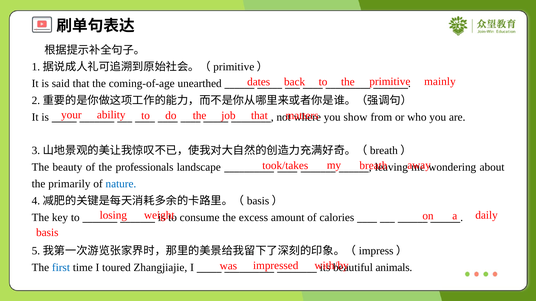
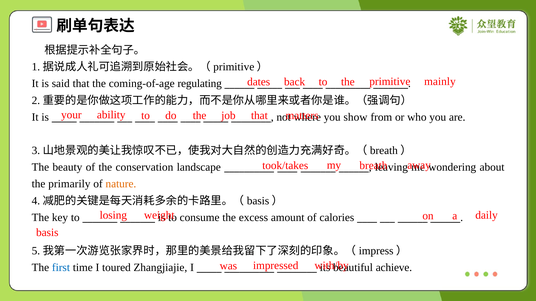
unearthed: unearthed -> regulating (200, 84)
professionals: professionals -> conservation (144, 167)
nature colour: blue -> orange (121, 184)
animals: animals -> achieve (394, 268)
